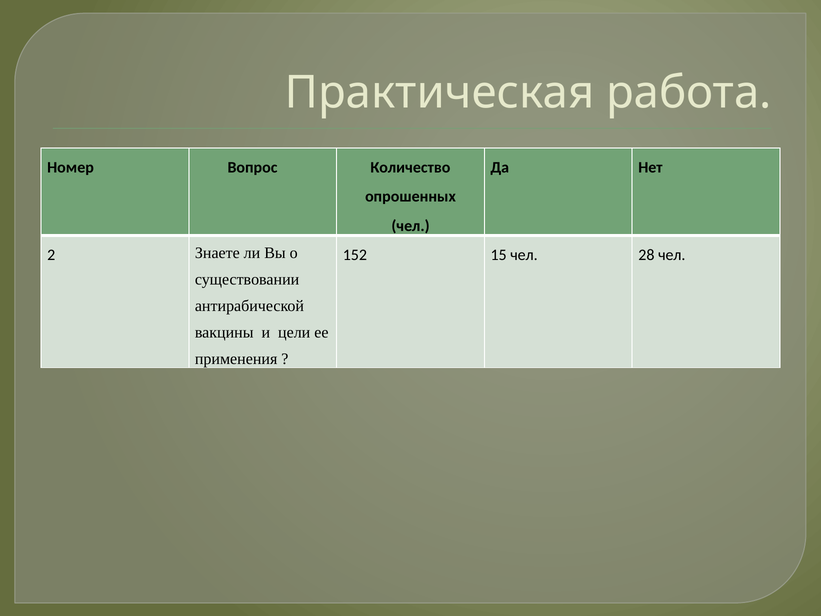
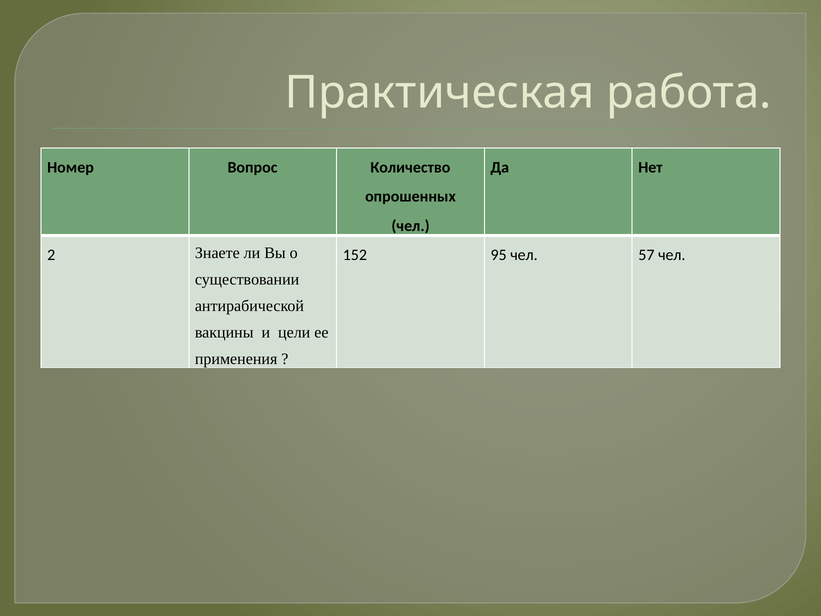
15: 15 -> 95 (499, 255)
28: 28 -> 57 (646, 255)
